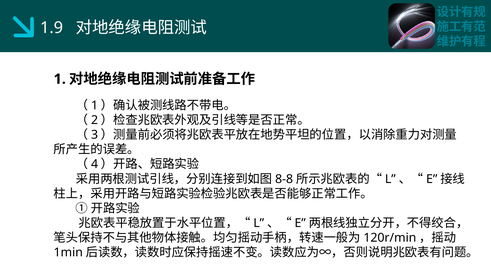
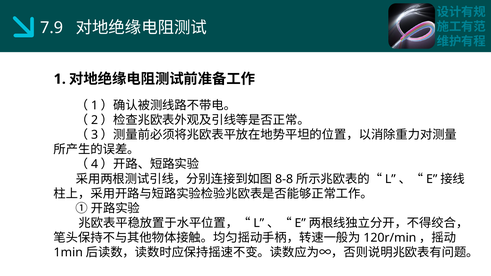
1.9: 1.9 -> 7.9 (52, 28)
